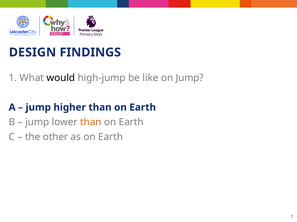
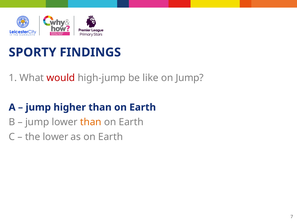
DESIGN: DESIGN -> SPORTY (33, 53)
would colour: black -> red (61, 78)
the other: other -> lower (55, 137)
